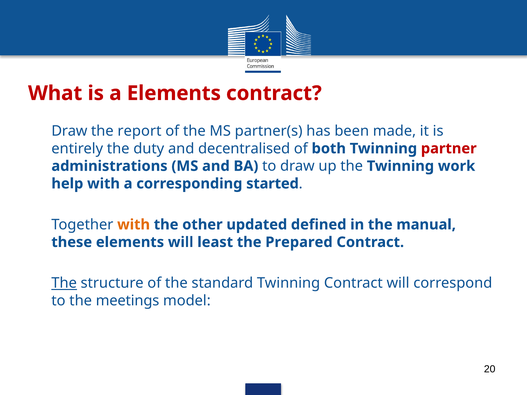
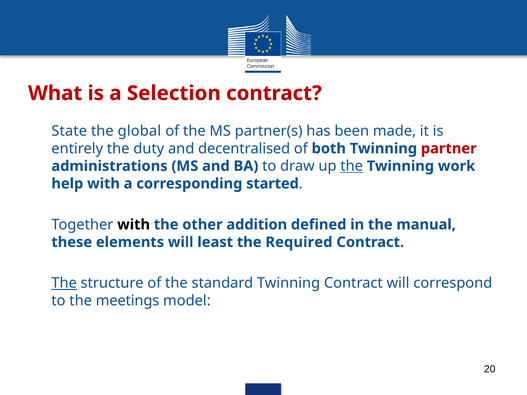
a Elements: Elements -> Selection (174, 93)
Draw: Draw -> State (69, 131)
report: report -> global (139, 131)
the underline: none -> present (352, 166)
with colour: orange -> black (134, 225)
updated: updated -> addition (257, 225)
Prepared: Prepared -> Required (299, 242)
